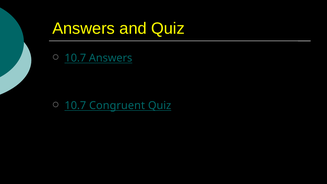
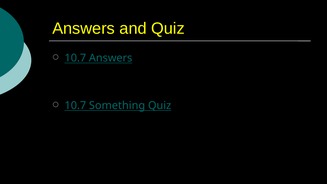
Congruent: Congruent -> Something (117, 106)
